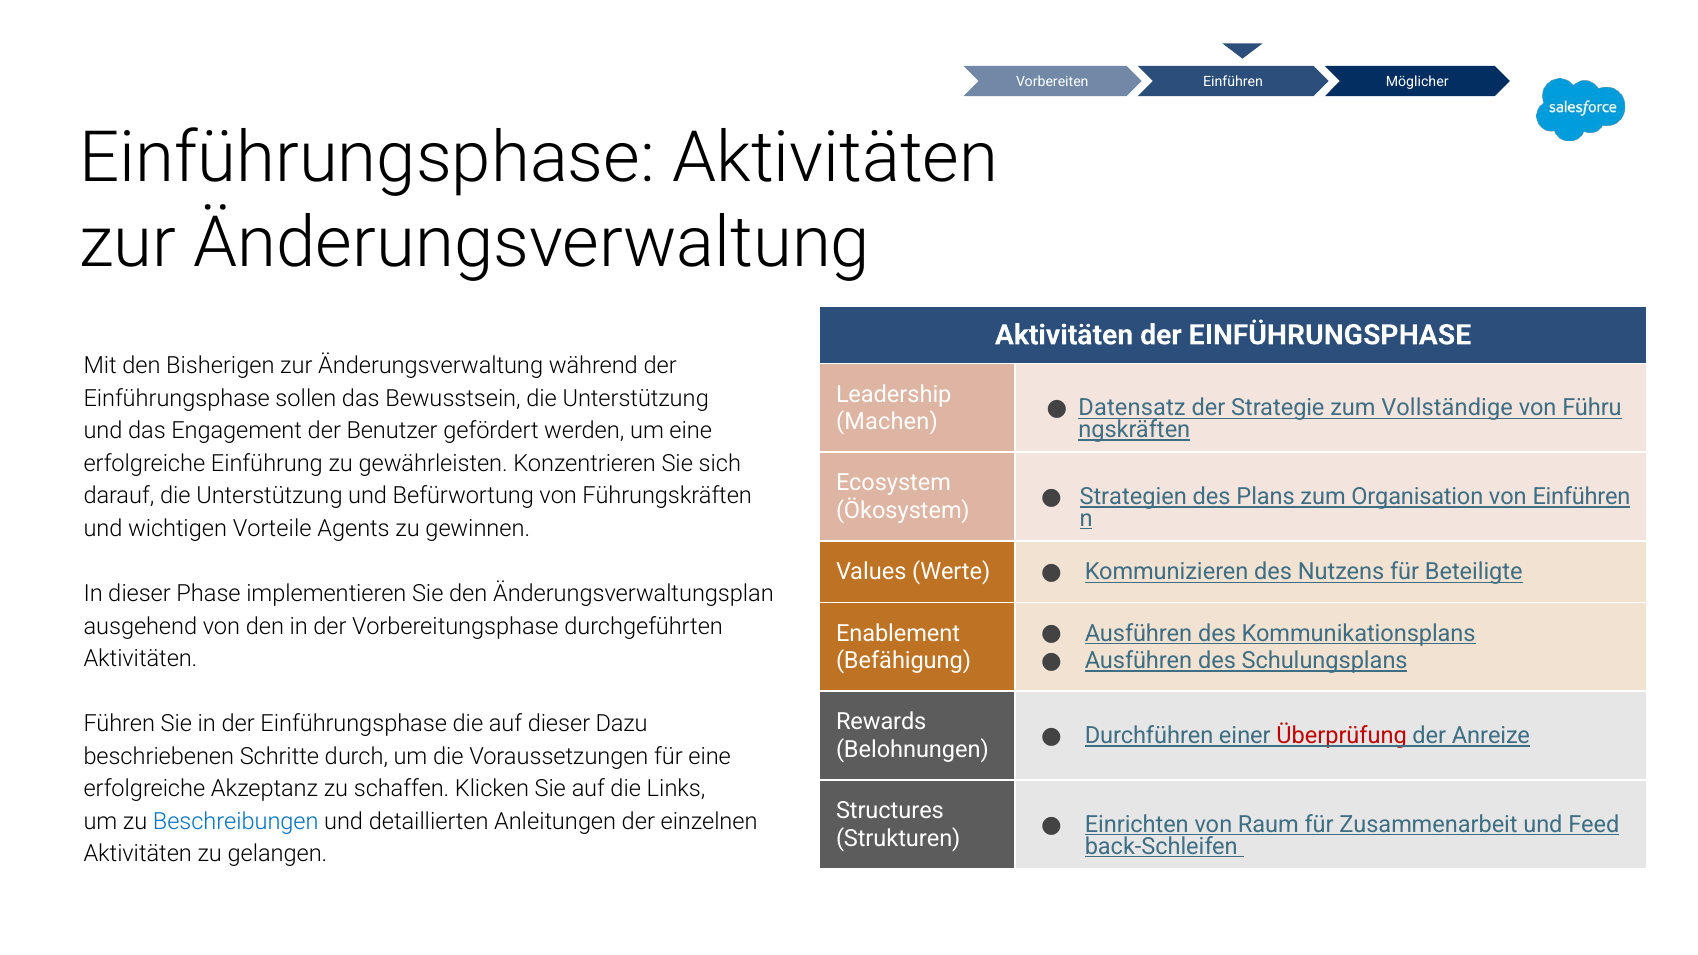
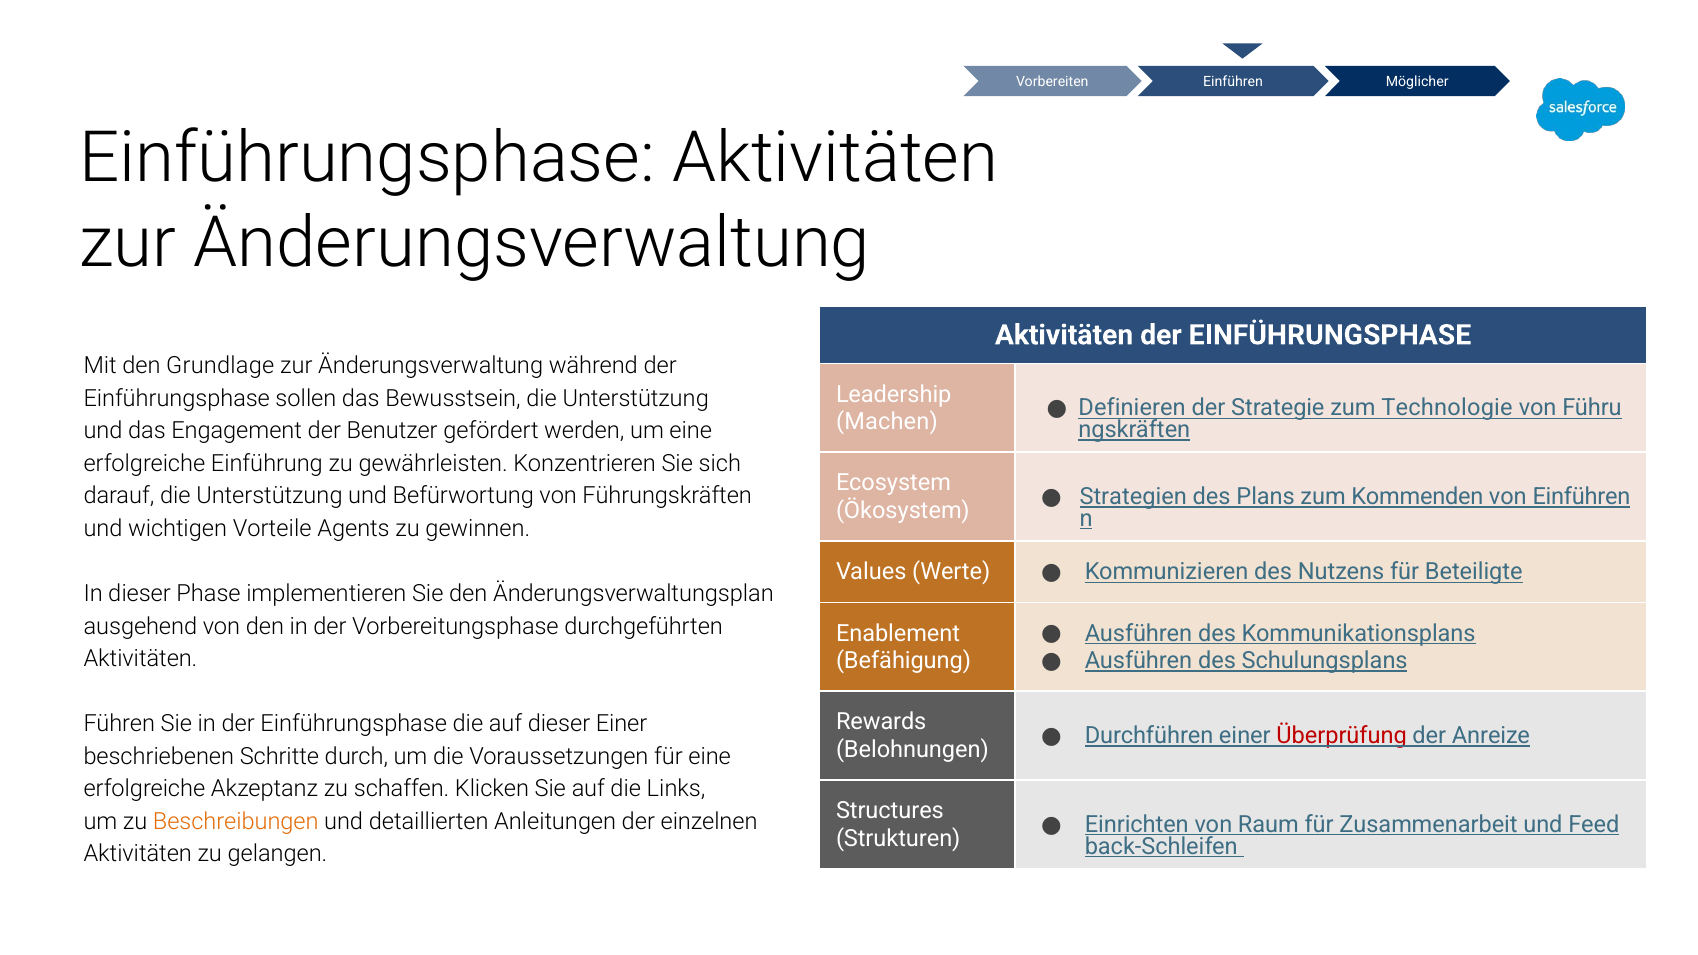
Bisherigen: Bisherigen -> Grundlage (220, 366)
Datensatz: Datensatz -> Definieren (1132, 408)
Vollständige: Vollständige -> Technologie (1447, 408)
Organisation: Organisation -> Kommenden (1417, 497)
dieser Dazu: Dazu -> Einer (622, 724)
Beschreibungen colour: blue -> orange (236, 822)
